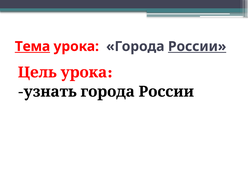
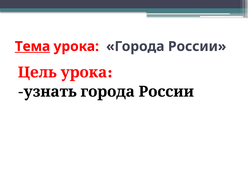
России underline: present -> none (197, 46)
